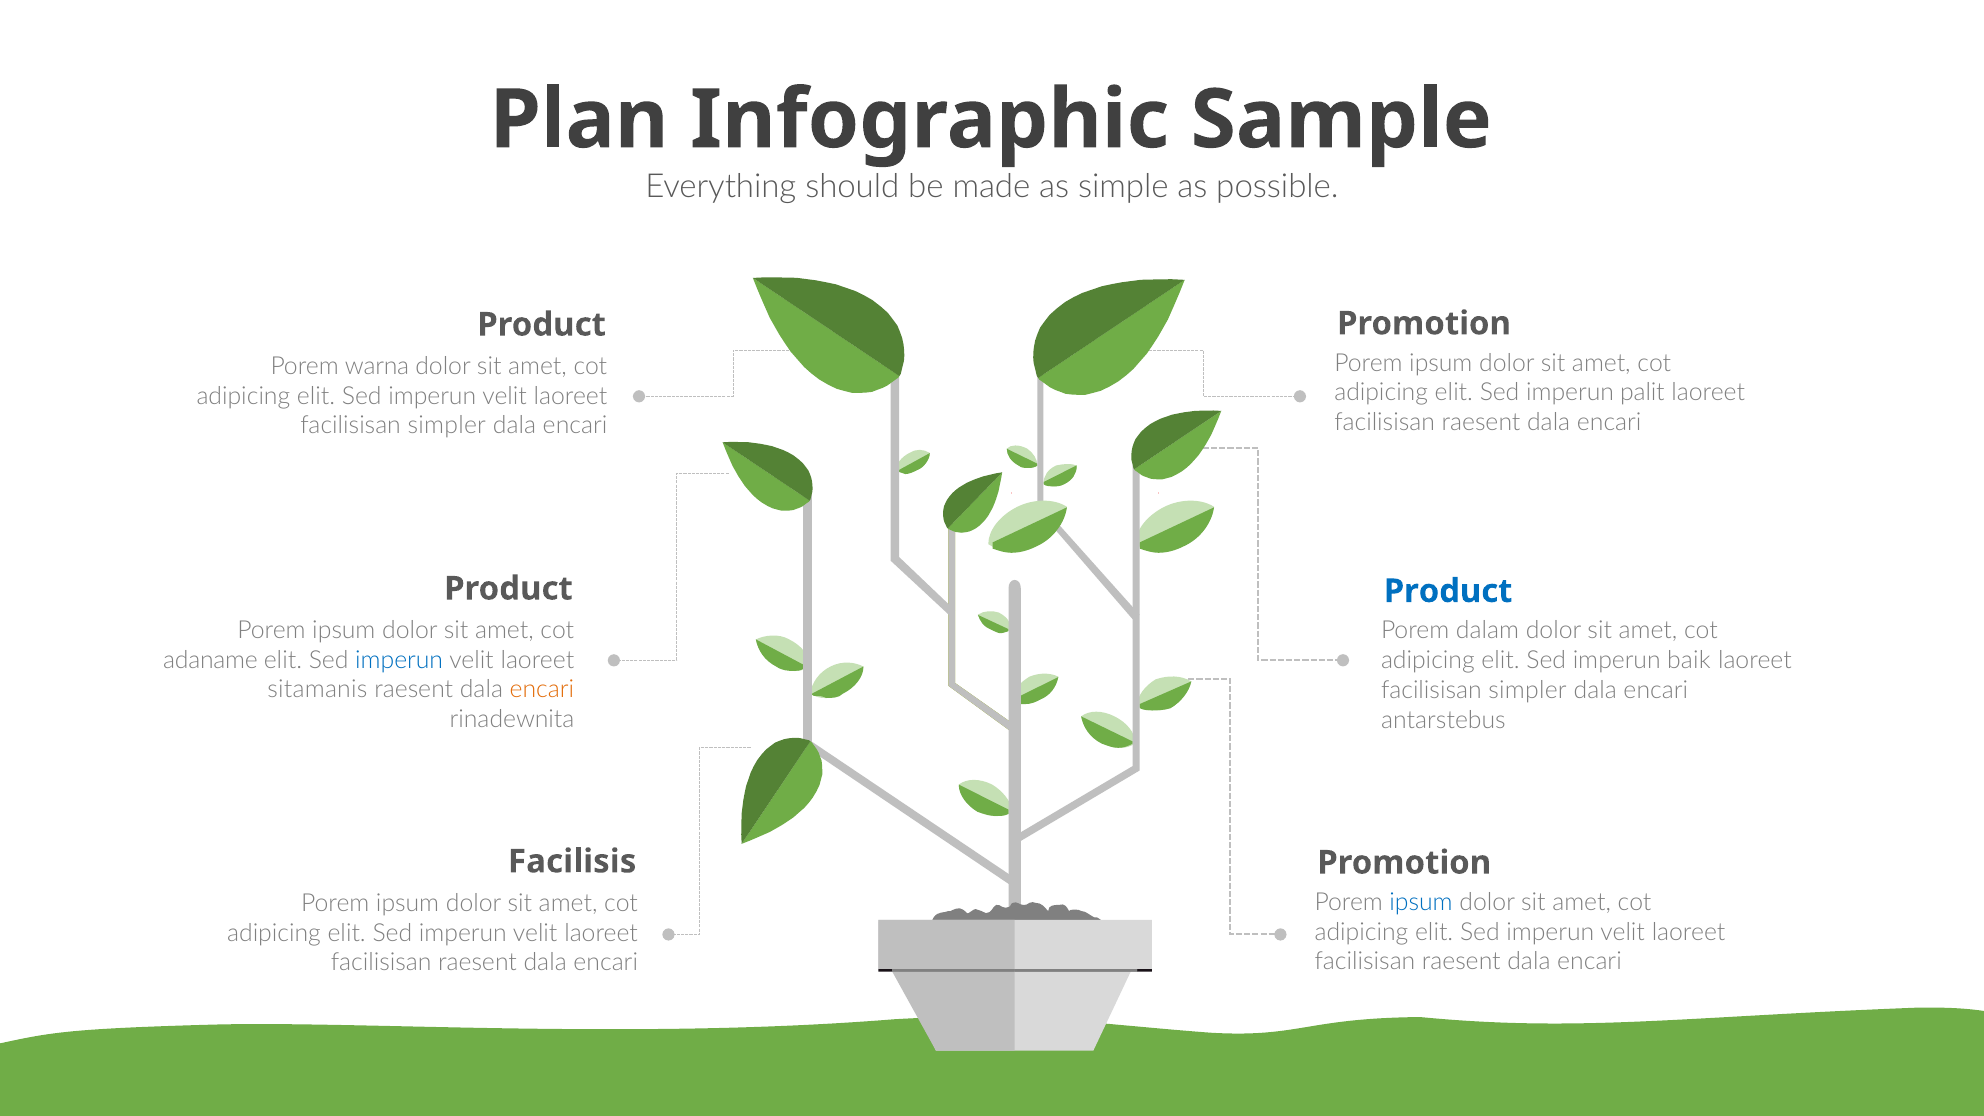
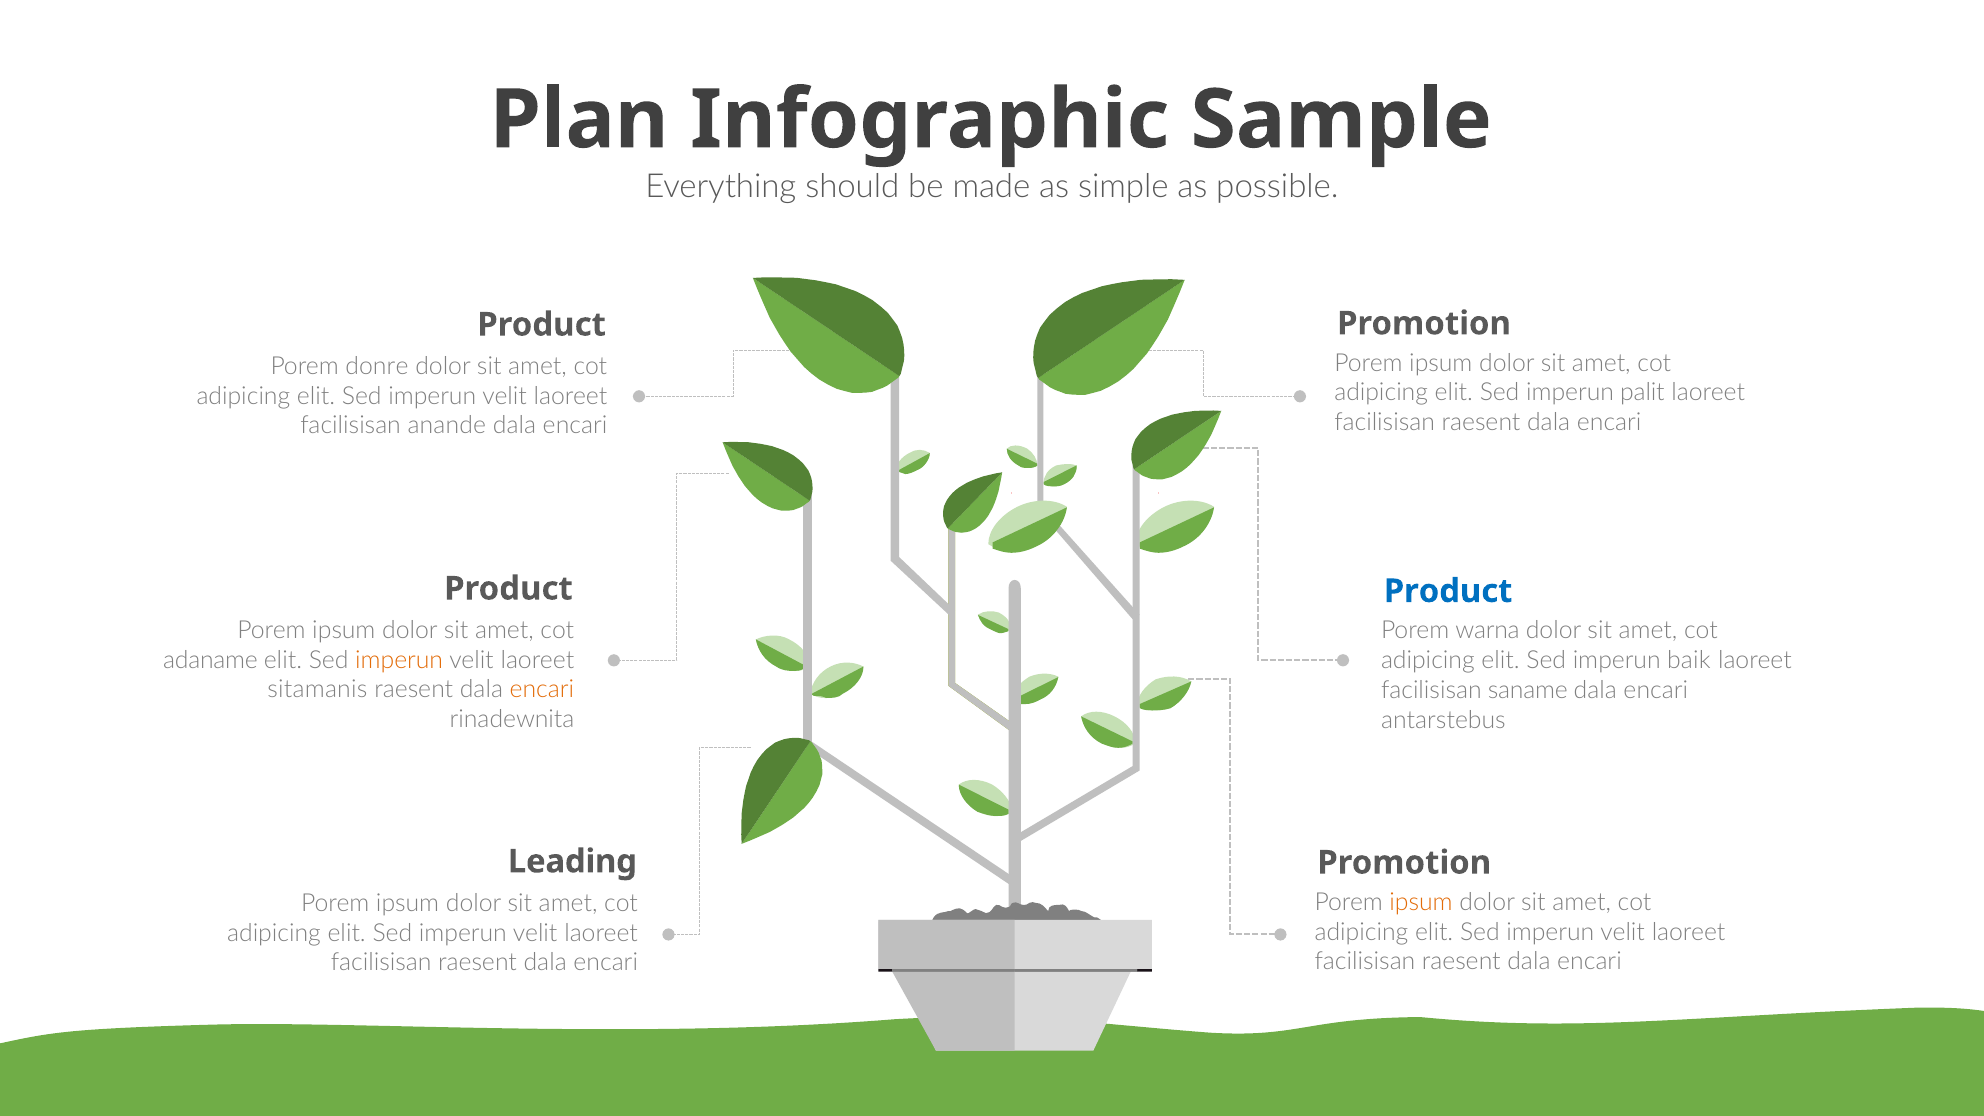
warna: warna -> donre (377, 366)
simpler: simpler -> anande (447, 426)
dalam: dalam -> warna (1488, 631)
imperun colour: blue -> orange (399, 660)
simpler: simpler -> saname (1528, 690)
Facilisis: Facilisis -> Leading (572, 862)
ipsum colour: blue -> orange (1421, 902)
